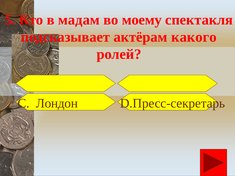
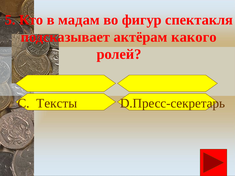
моему: моему -> фигур (142, 20)
Лондон: Лондон -> Тексты (57, 103)
